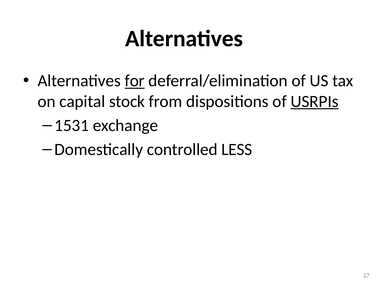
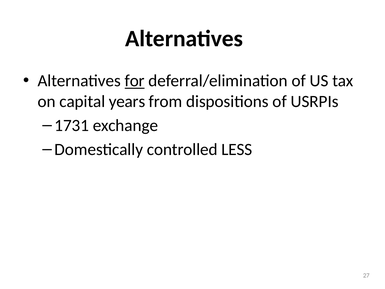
stock: stock -> years (127, 101)
USRPIs underline: present -> none (315, 101)
1531: 1531 -> 1731 (72, 125)
